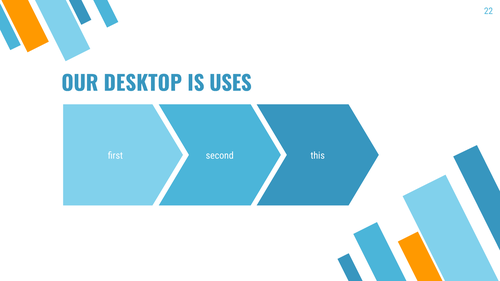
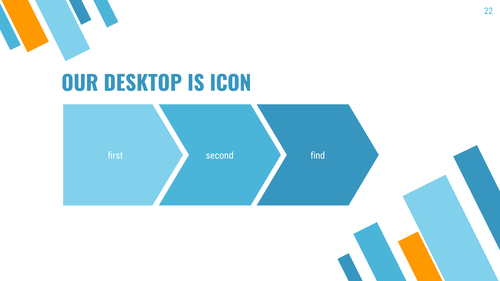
USES: USES -> ICON (230, 84)
this: this -> find (318, 156)
